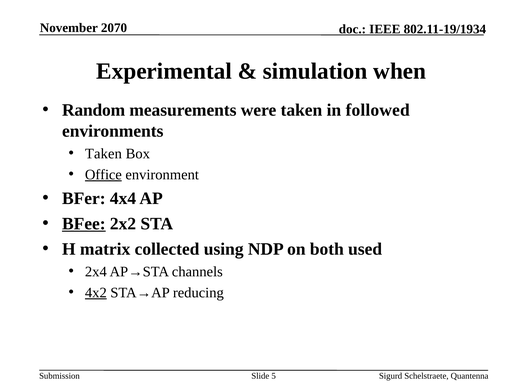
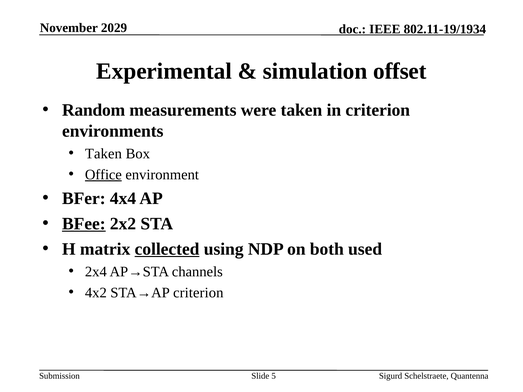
2070: 2070 -> 2029 (114, 28)
when: when -> offset (400, 71)
in followed: followed -> criterion (378, 110)
collected underline: none -> present (167, 249)
4x2 underline: present -> none (96, 293)
STA→AP reducing: reducing -> criterion (198, 293)
